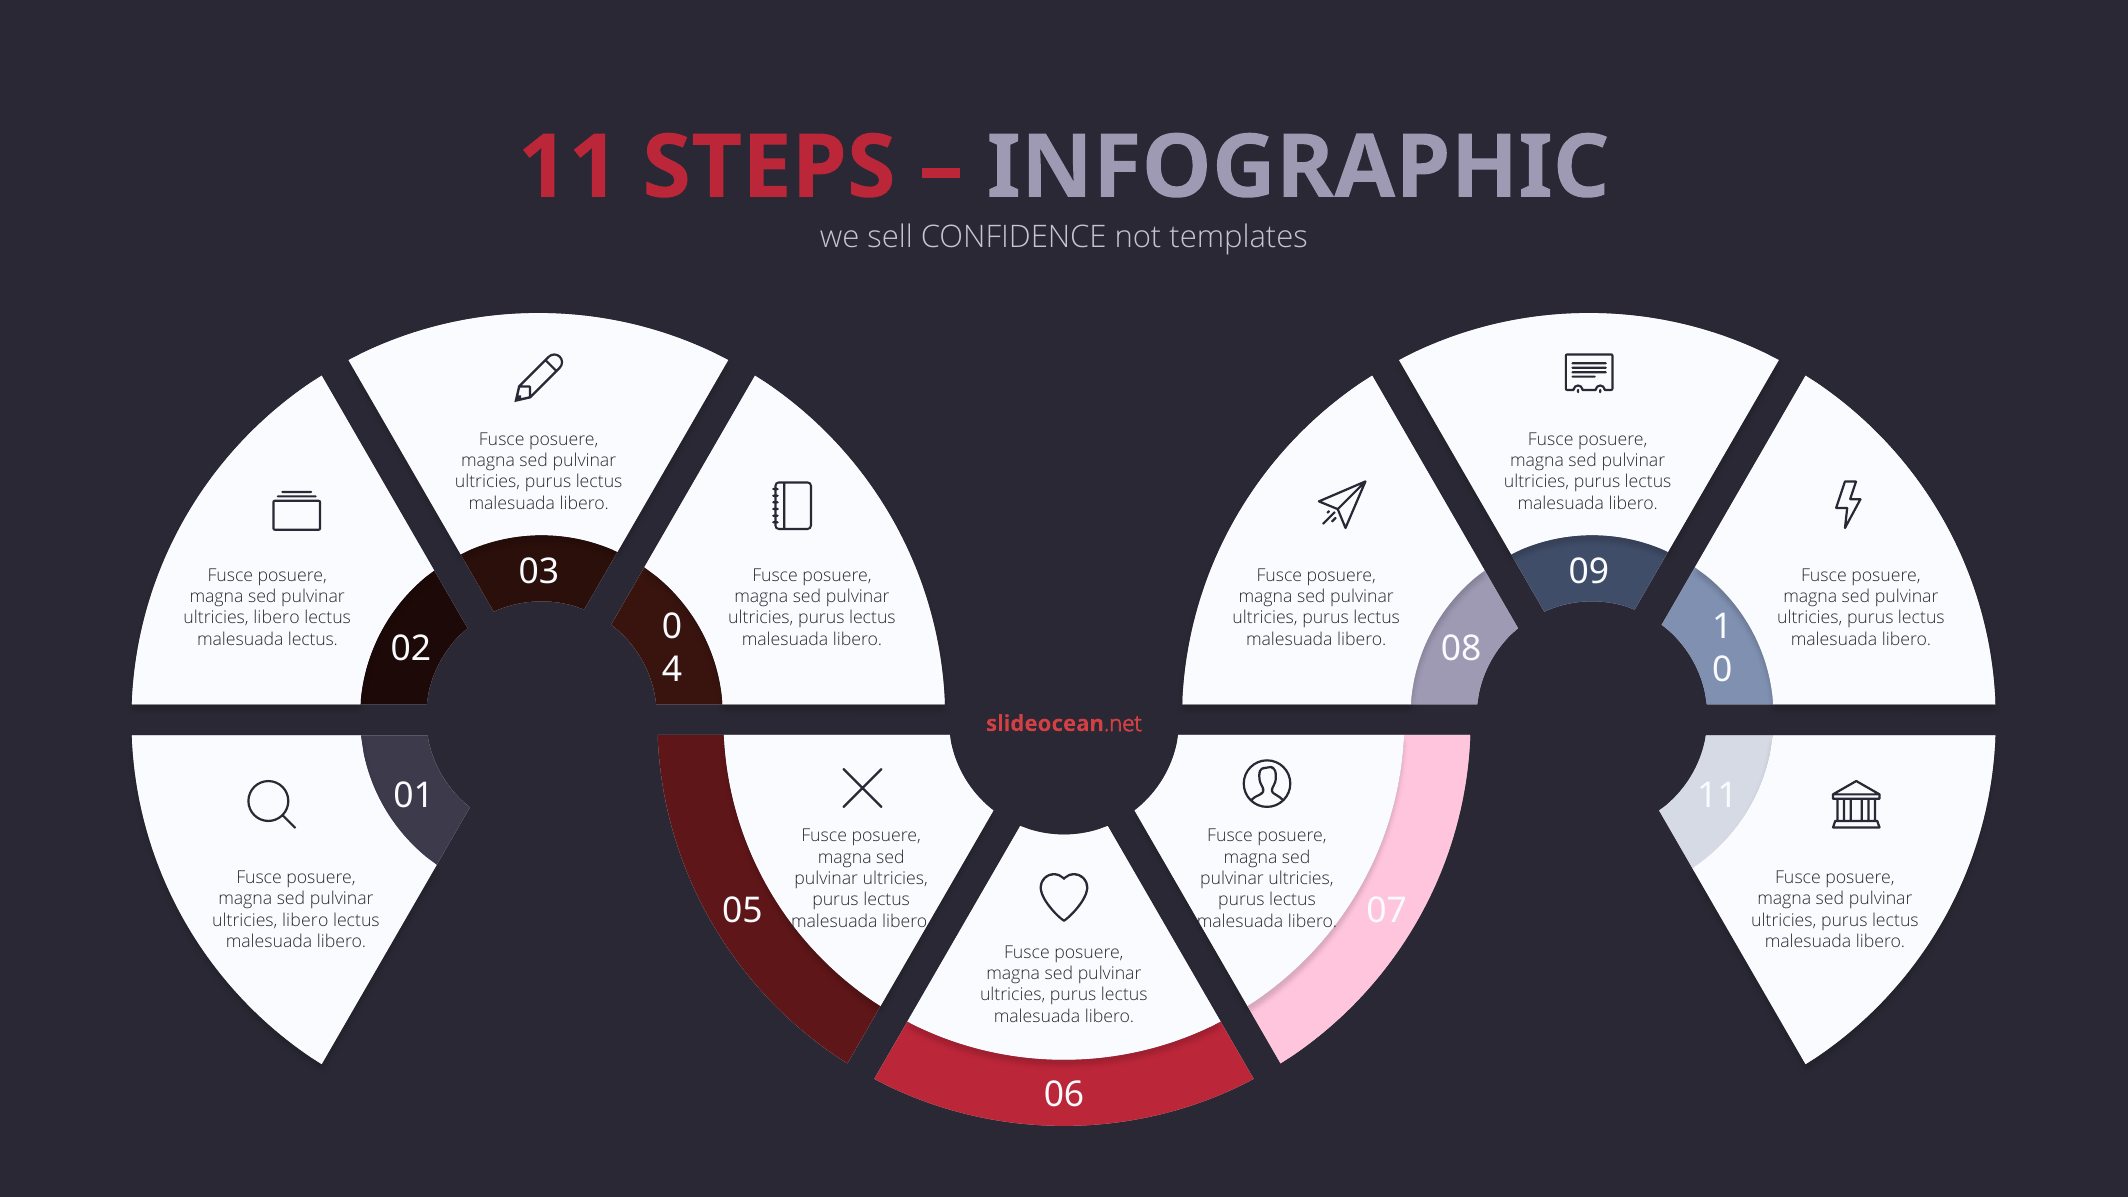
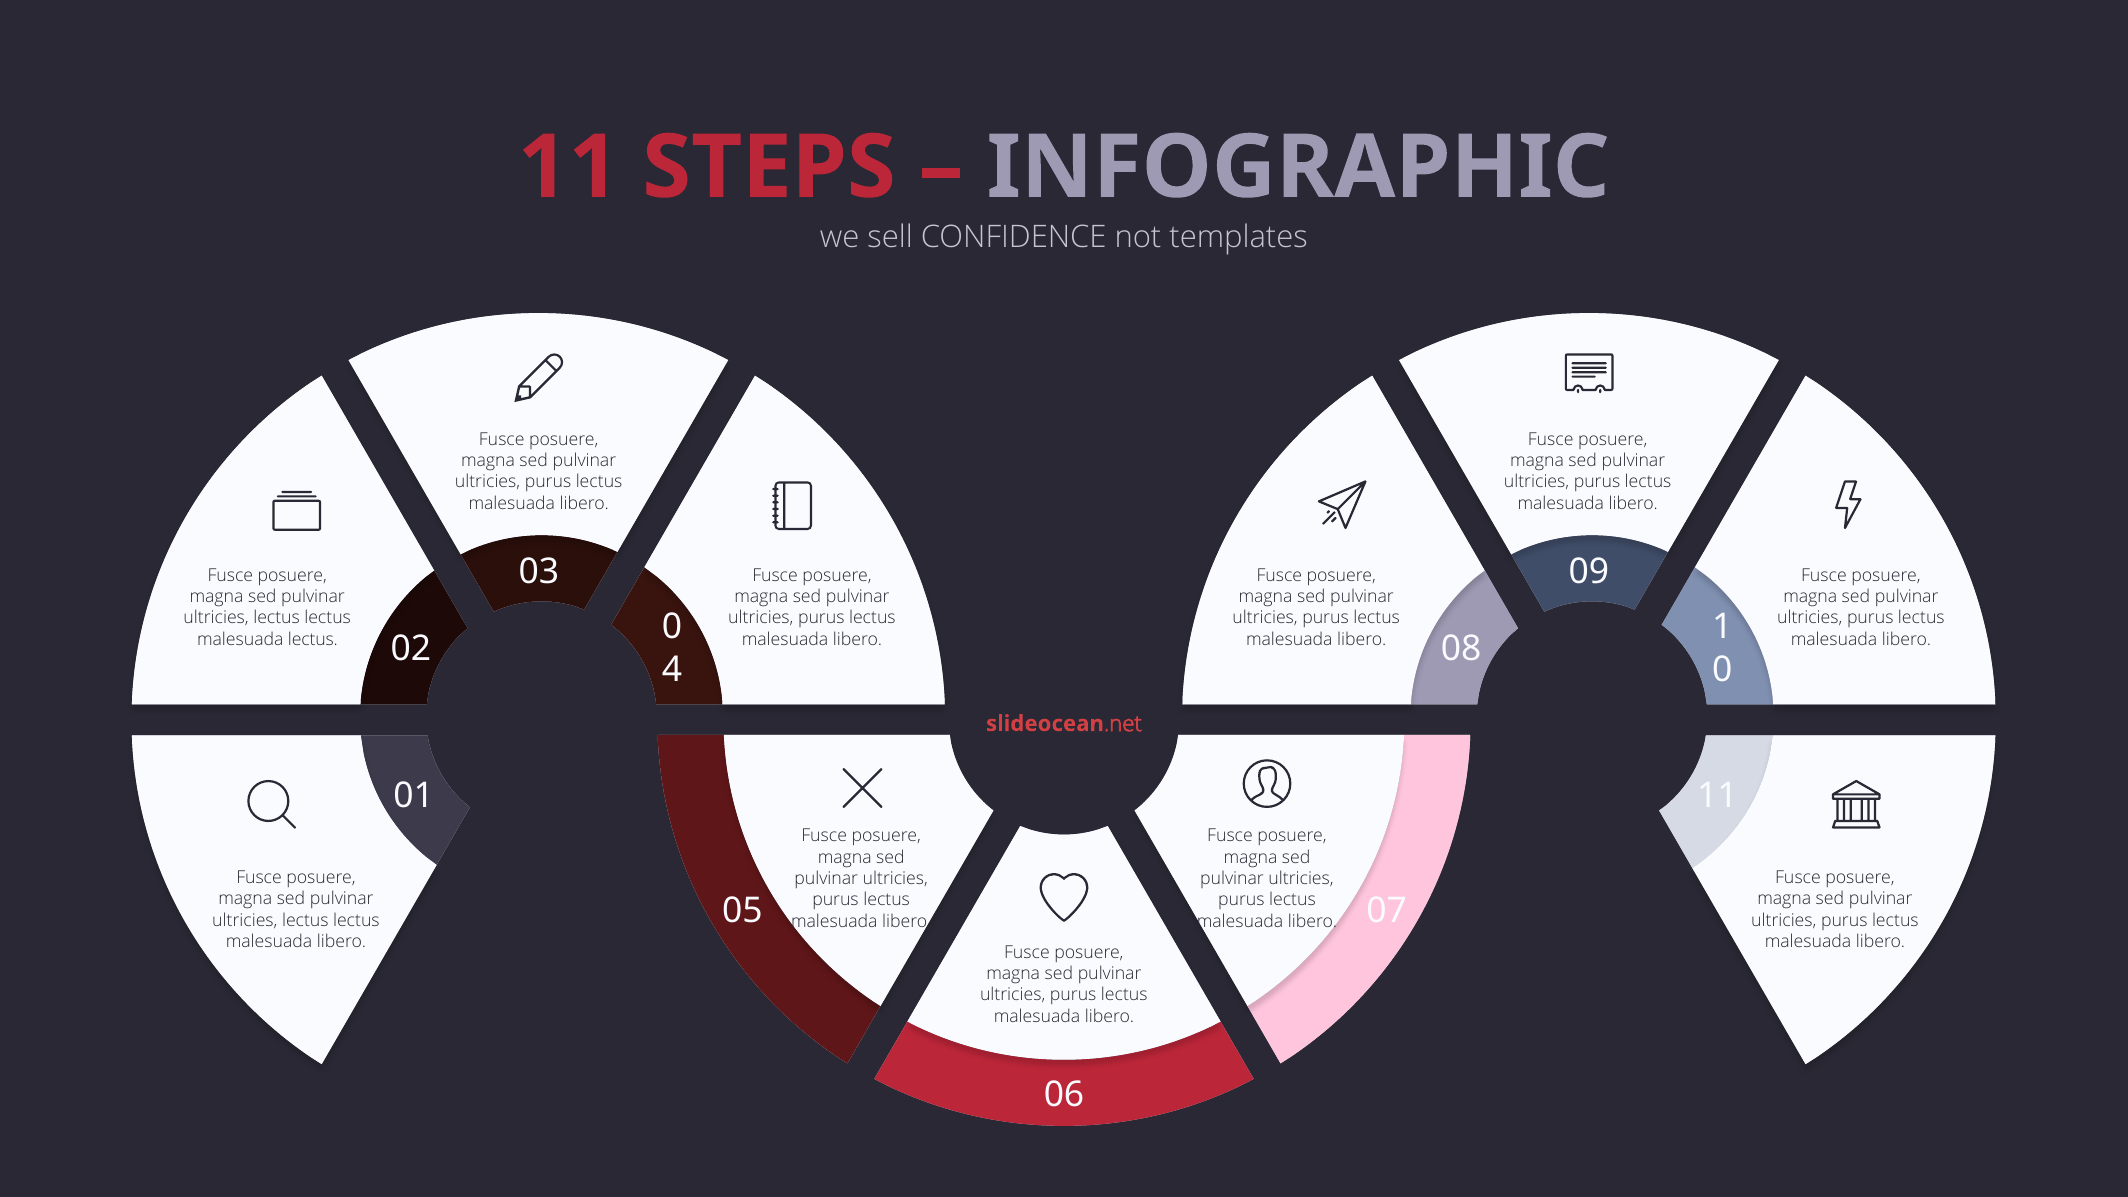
libero: libero -> lectus (277, 618)
libero: libero -> lectus (305, 920)
